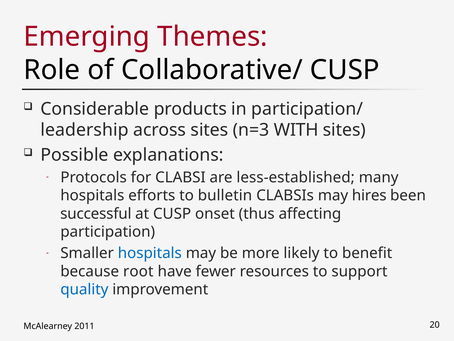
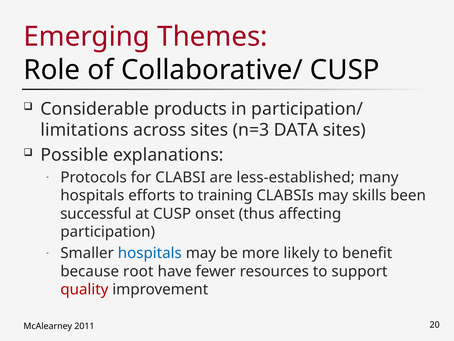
leadership: leadership -> limitations (85, 130)
WITH: WITH -> DATA (296, 130)
bulletin: bulletin -> training (225, 195)
hires: hires -> skills (369, 195)
quality colour: blue -> red (84, 289)
